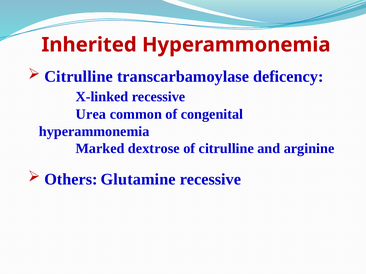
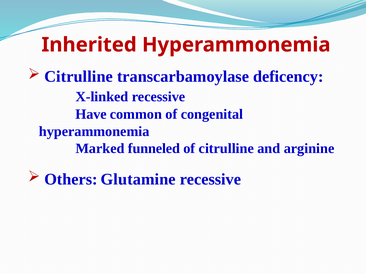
Urea: Urea -> Have (91, 114)
dextrose: dextrose -> funneled (154, 149)
